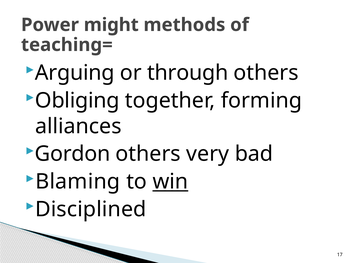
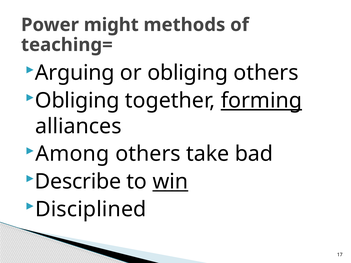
or through: through -> obliging (188, 73)
forming underline: none -> present (261, 101)
Gordon: Gordon -> Among (72, 154)
very: very -> take (208, 154)
Blaming: Blaming -> Describe (78, 182)
